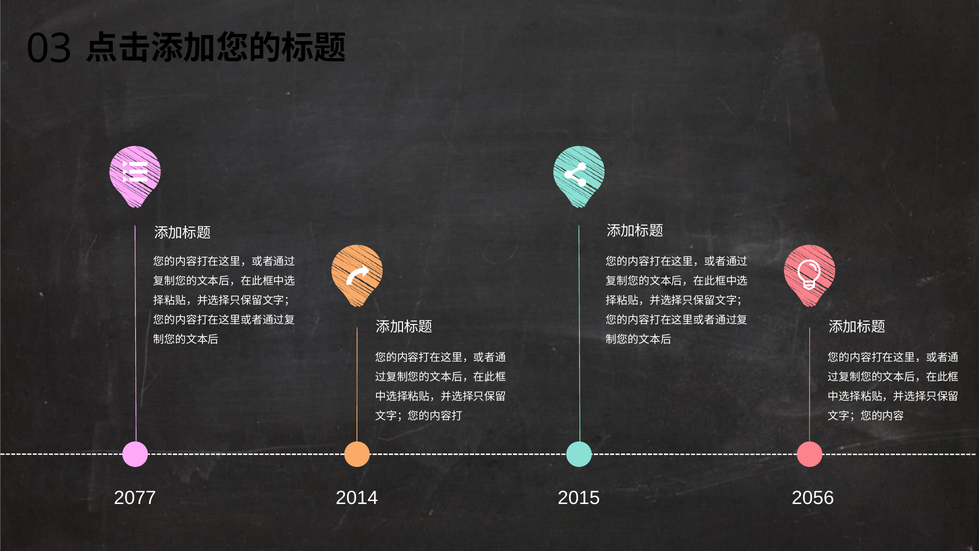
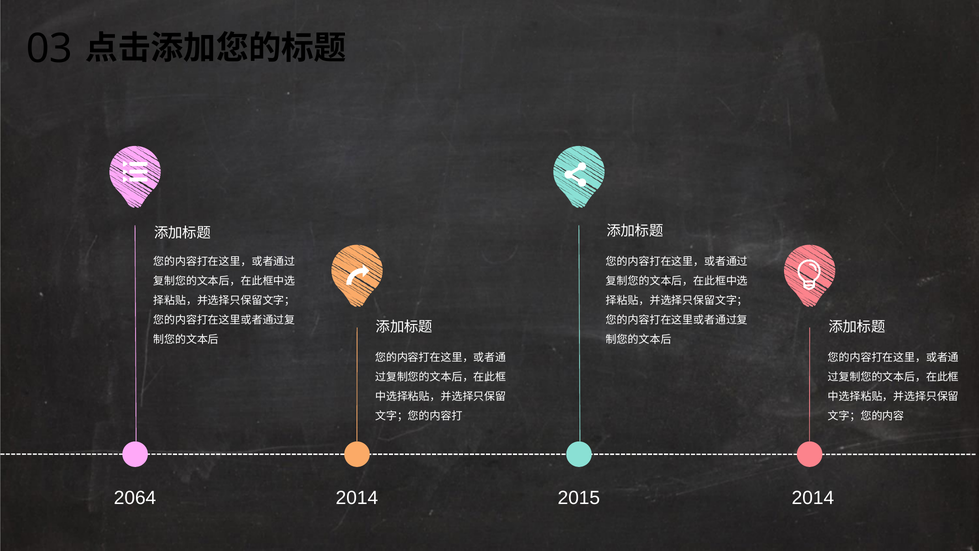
2077: 2077 -> 2064 (135, 498)
2015 2056: 2056 -> 2014 (813, 498)
